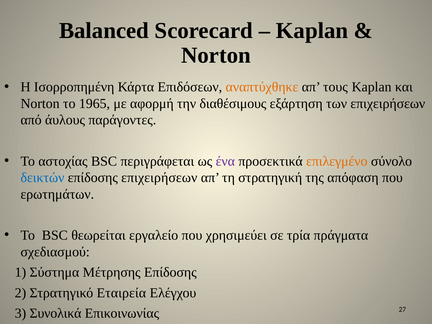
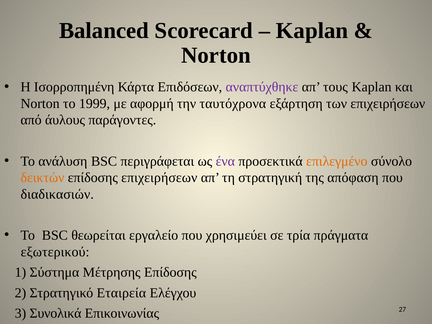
αναπτύχθηκε colour: orange -> purple (262, 87)
1965: 1965 -> 1999 (94, 104)
διαθέσιμους: διαθέσιμους -> ταυτόχρονα (233, 104)
αστοχίας: αστοχίας -> ανάλυση (63, 161)
δεικτών colour: blue -> orange (42, 178)
ερωτημάτων: ερωτημάτων -> διαδικασιών (57, 194)
σχεδιασμού: σχεδιασμού -> εξωτερικού (55, 252)
